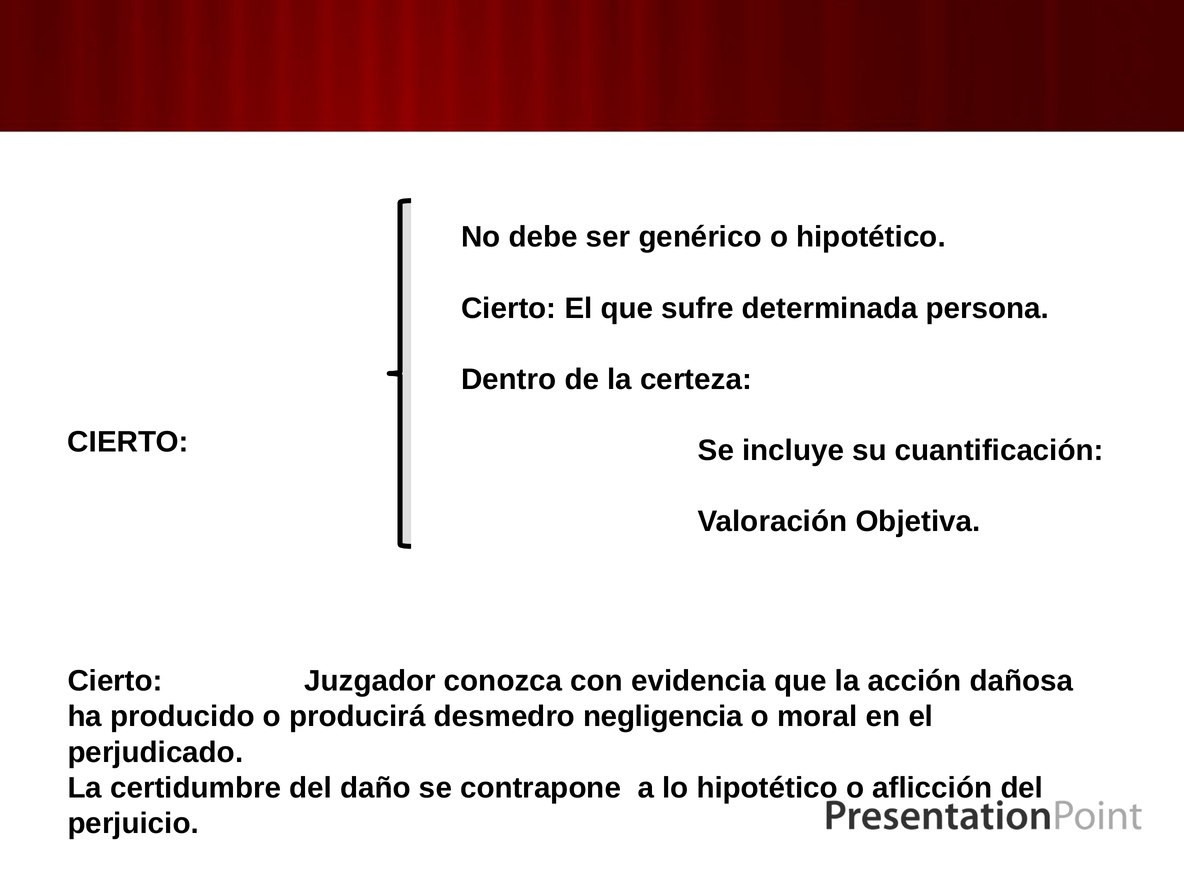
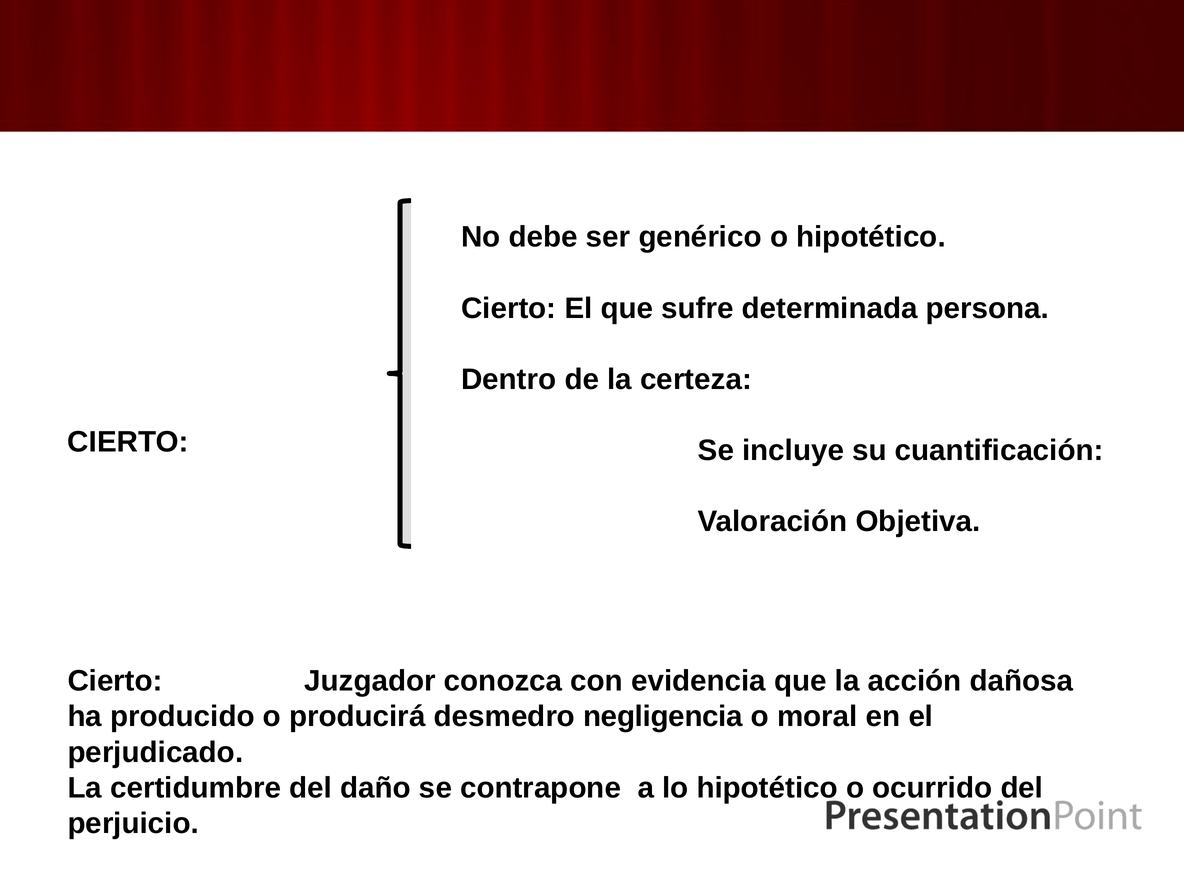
aflicción: aflicción -> ocurrido (932, 788)
